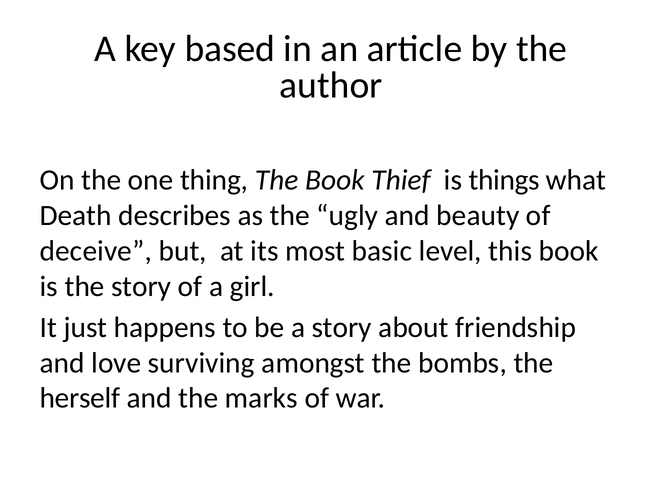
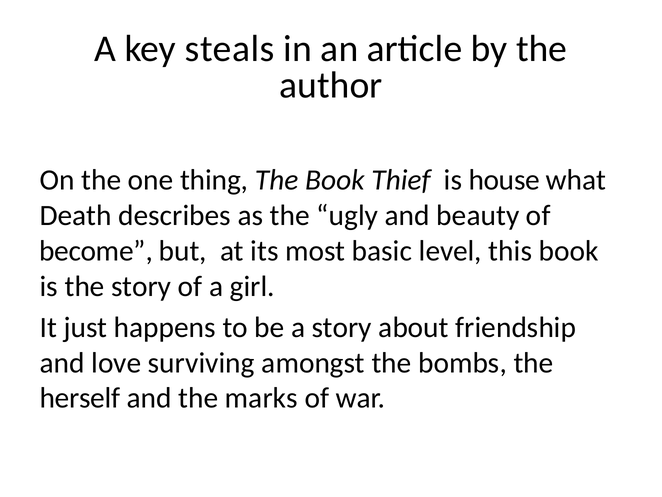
based: based -> steals (230, 49)
things: things -> house (504, 180)
deceive: deceive -> become (96, 251)
